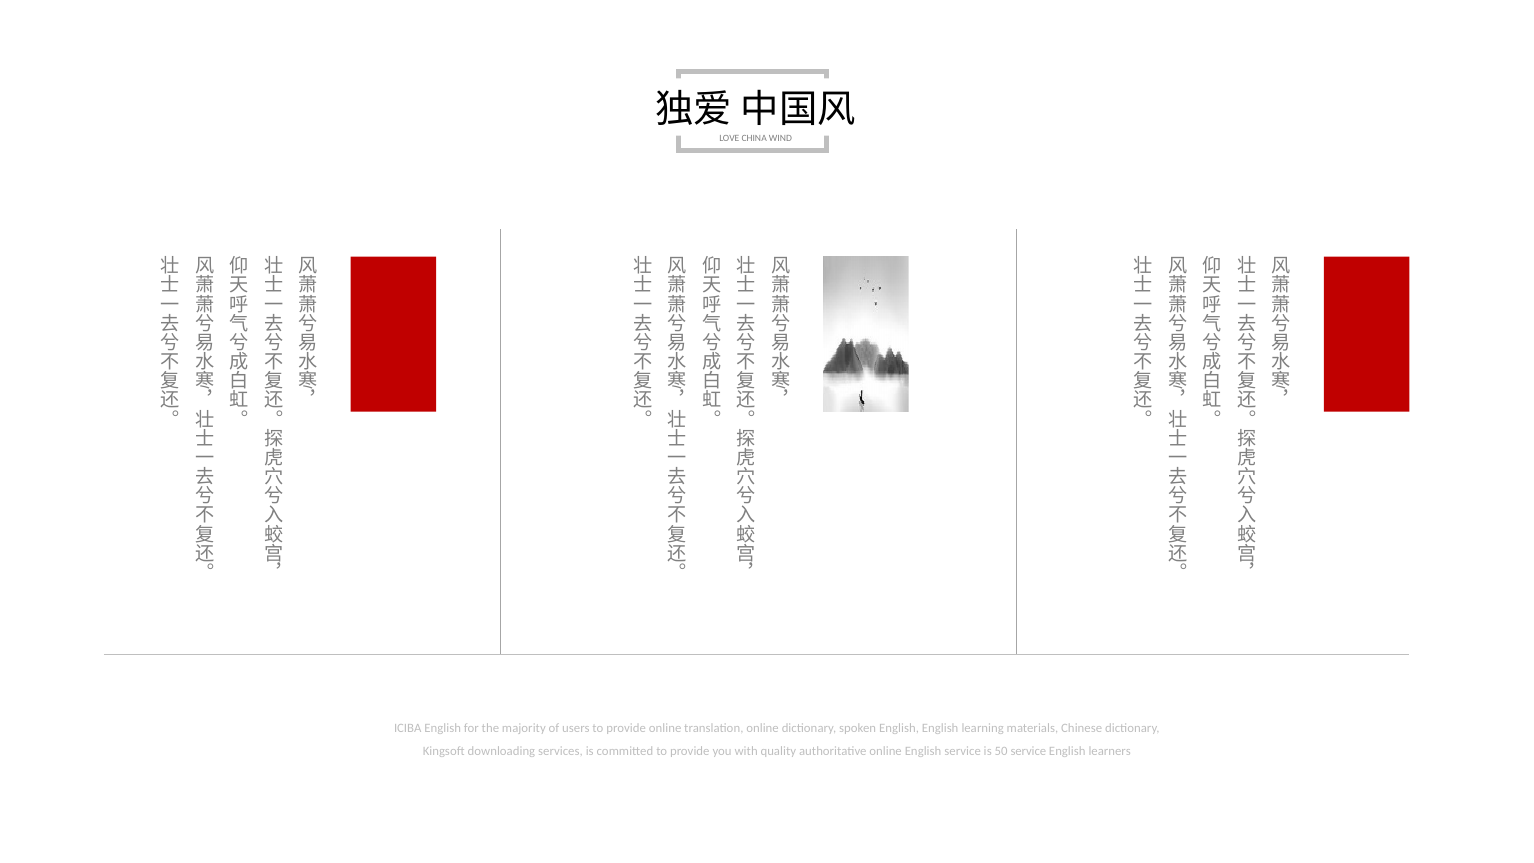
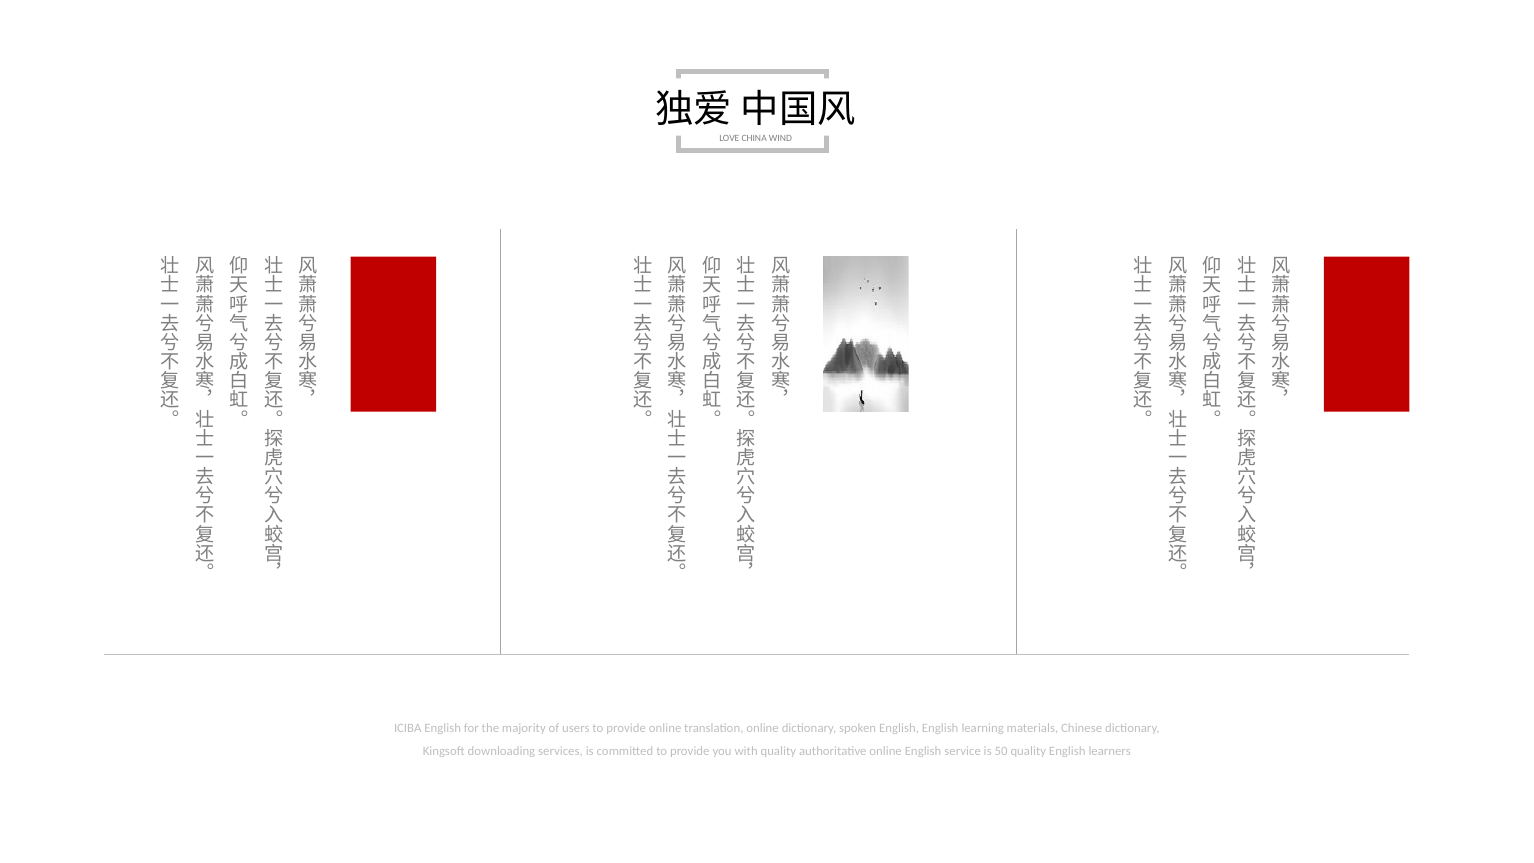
50 service: service -> quality (1028, 751)
